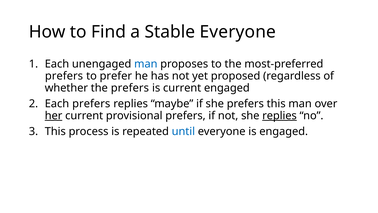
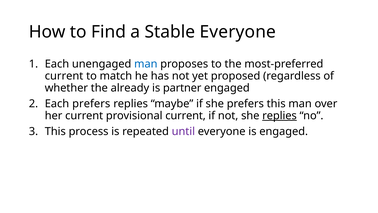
prefers: prefers -> current (64, 76)
prefer: prefer -> match (116, 76)
the prefers: prefers -> already (130, 88)
is current: current -> partner (182, 88)
her underline: present -> none (54, 115)
provisional prefers: prefers -> current (186, 115)
until colour: blue -> purple (183, 131)
